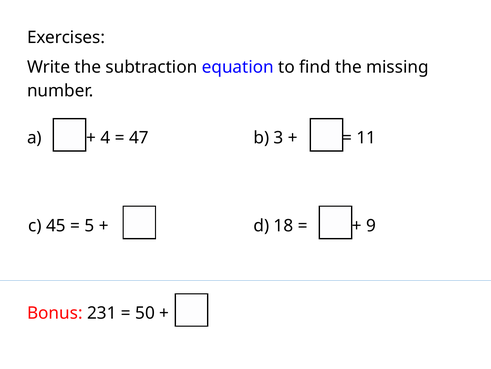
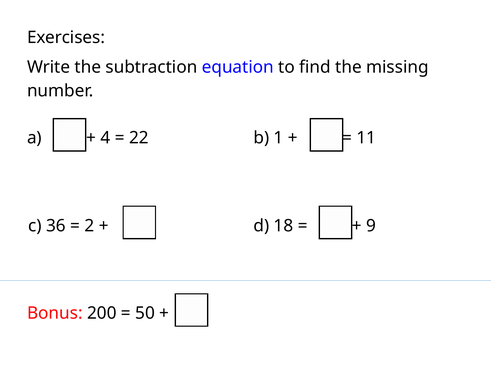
47: 47 -> 22 (139, 137)
3: 3 -> 1 (279, 137)
45: 45 -> 36 (56, 225)
5: 5 -> 2 (89, 225)
231: 231 -> 200 (102, 312)
